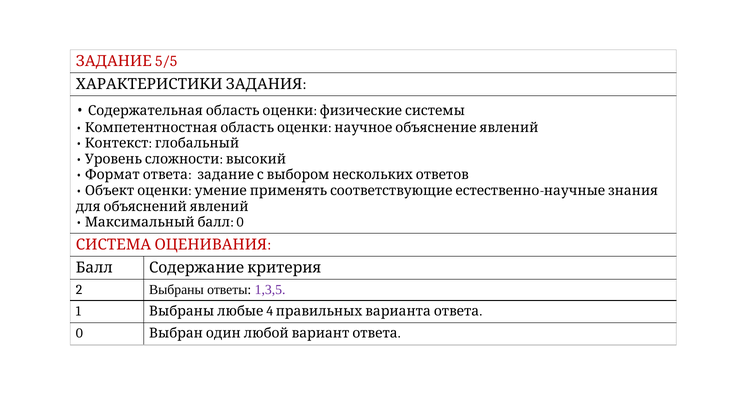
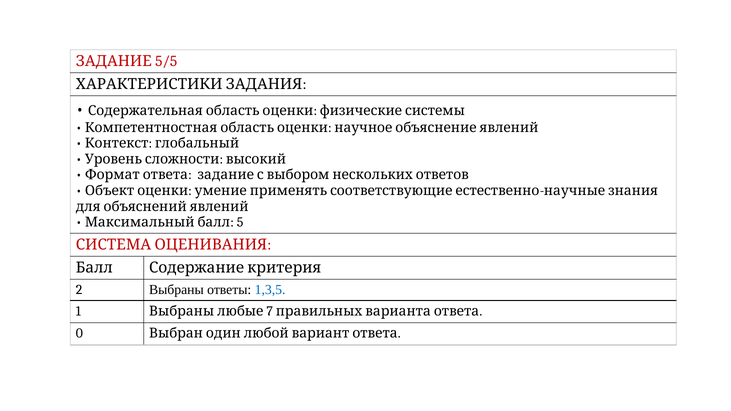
0: 0 -> 5 (240, 222)
1,3,5 colour: purple -> blue (270, 290)
4: 4 -> 7 (270, 311)
